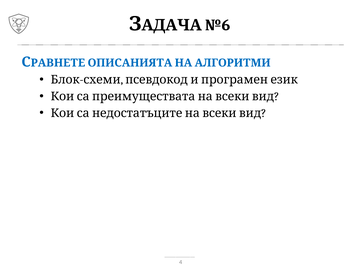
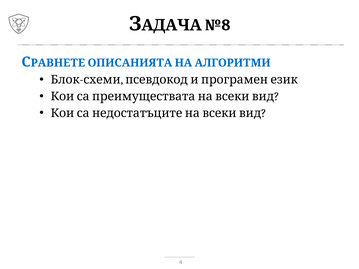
№6: №6 -> №8 (218, 25)
